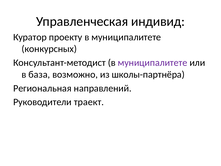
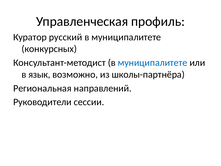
индивид: индивид -> профиль (158, 21)
проекту: проекту -> русский (66, 37)
муниципалитете colour: purple -> blue (153, 63)
база: база -> язык (39, 74)
траект: траект -> сессии (89, 102)
